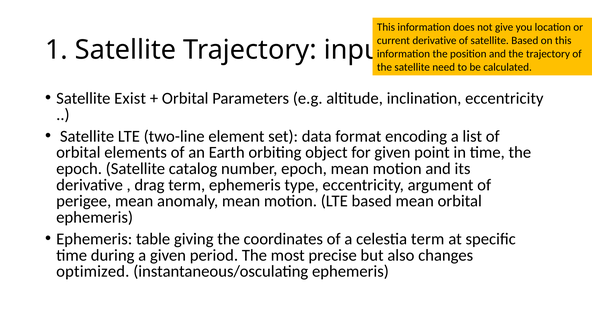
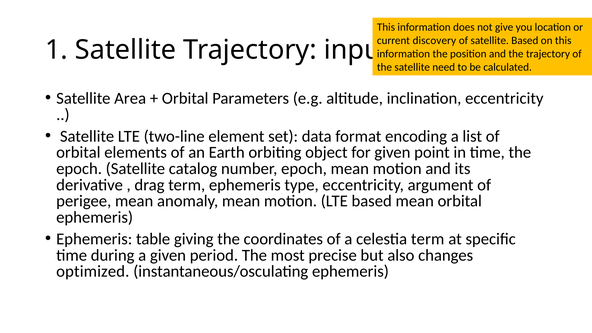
derivative: derivative -> discovery (434, 41)
Exist: Exist -> Area (130, 98)
